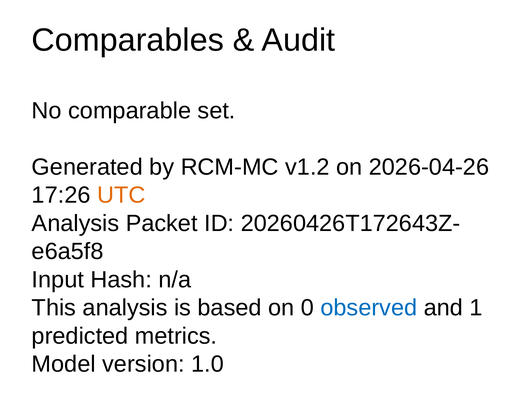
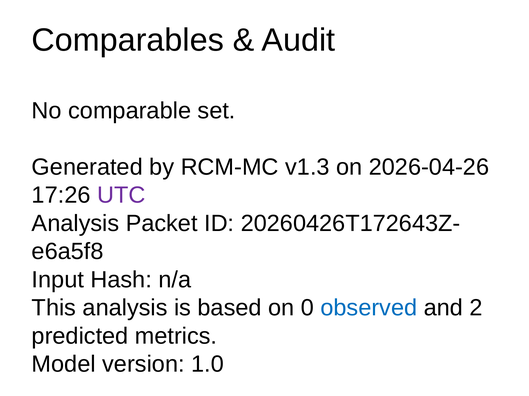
v1.2: v1.2 -> v1.3 (307, 167)
UTC colour: orange -> purple (121, 196)
1: 1 -> 2 (476, 308)
